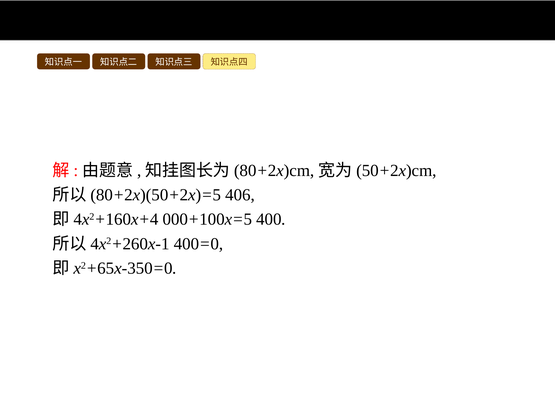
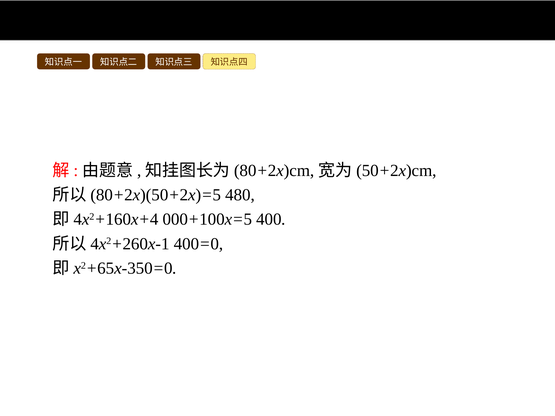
406: 406 -> 480 (240, 195)
